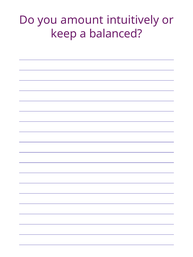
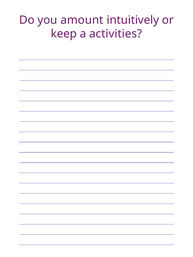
balanced: balanced -> activities (116, 34)
